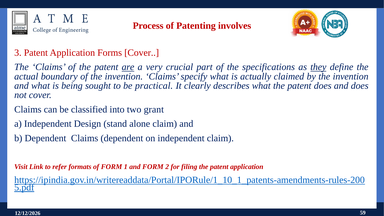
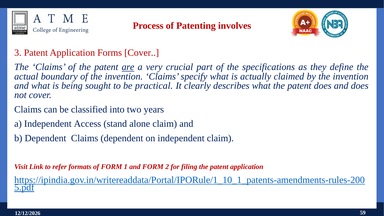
they underline: present -> none (318, 67)
grant: grant -> years (154, 109)
Design: Design -> Access (88, 124)
